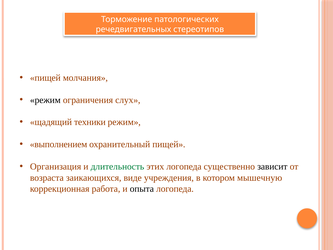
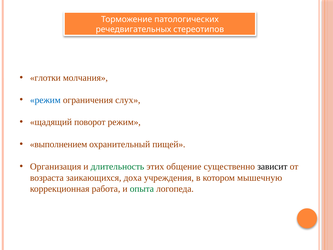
пищей: пищей -> глотки (45, 78)
режим colour: black -> blue (45, 100)
техники: техники -> поворот (90, 122)
этих логопеда: логопеда -> общение (184, 166)
виде: виде -> доха (133, 178)
опыта colour: black -> green (142, 189)
